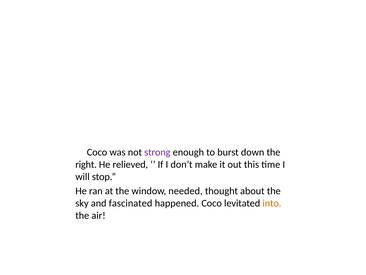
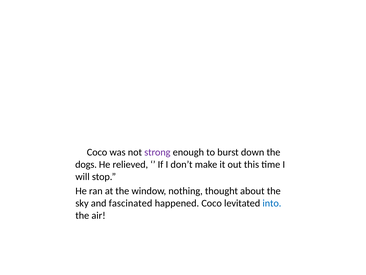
right: right -> dogs (86, 164)
needed: needed -> nothing (186, 191)
into colour: orange -> blue (272, 203)
